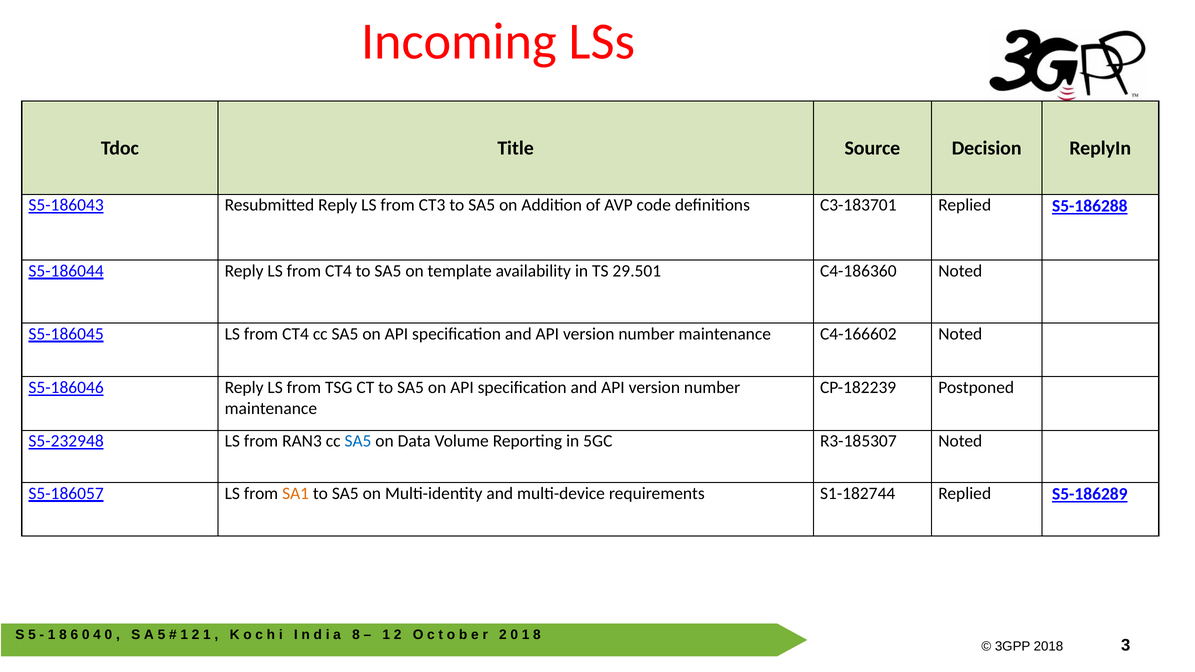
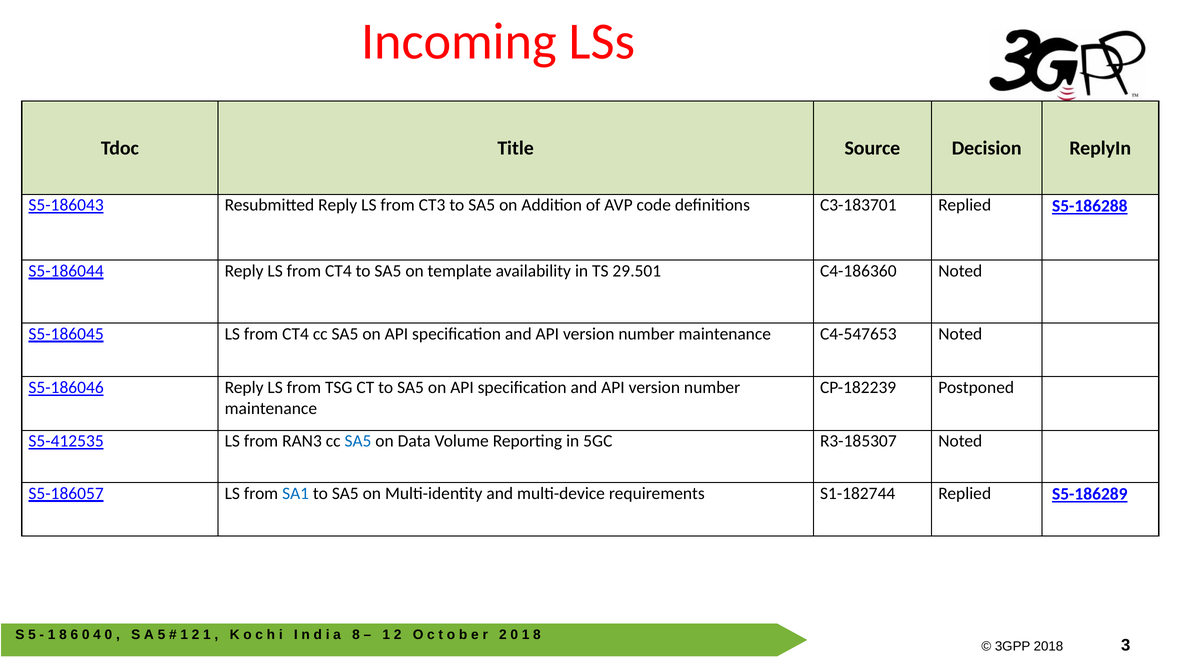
C4-166602: C4-166602 -> C4-547653 (858, 334)
S5-232948: S5-232948 -> S5-412535 (66, 441)
SA1 colour: orange -> blue (296, 493)
